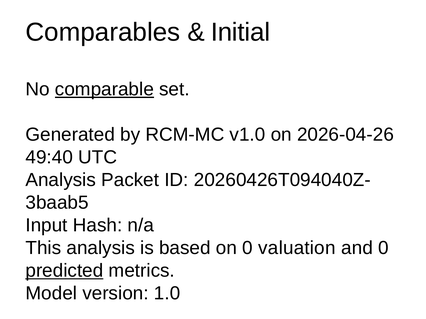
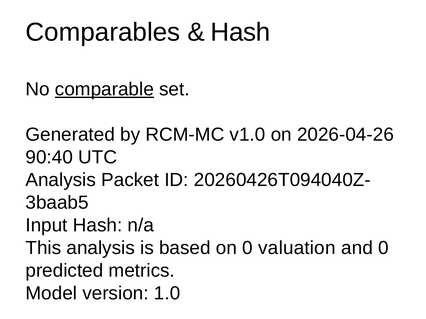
Initial: Initial -> Hash (240, 32)
49:40: 49:40 -> 90:40 (49, 158)
predicted underline: present -> none (64, 271)
